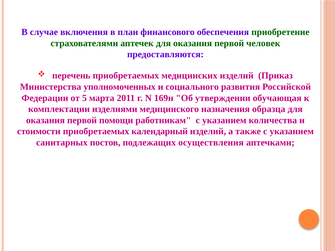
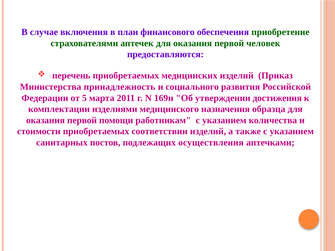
уполномоченных: уполномоченных -> принадлежность (120, 87)
обучающая: обучающая -> достижения (277, 98)
календарный: календарный -> соответствии (160, 132)
